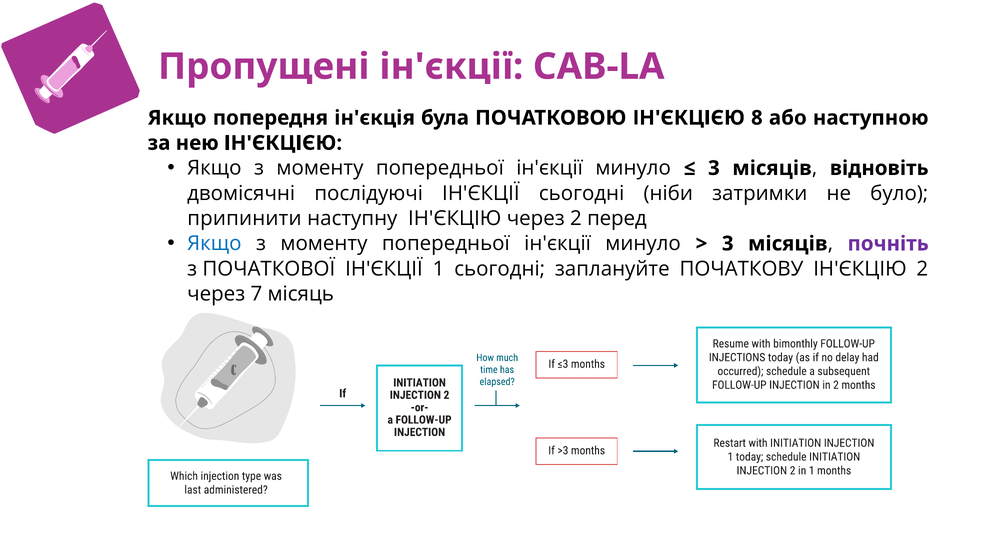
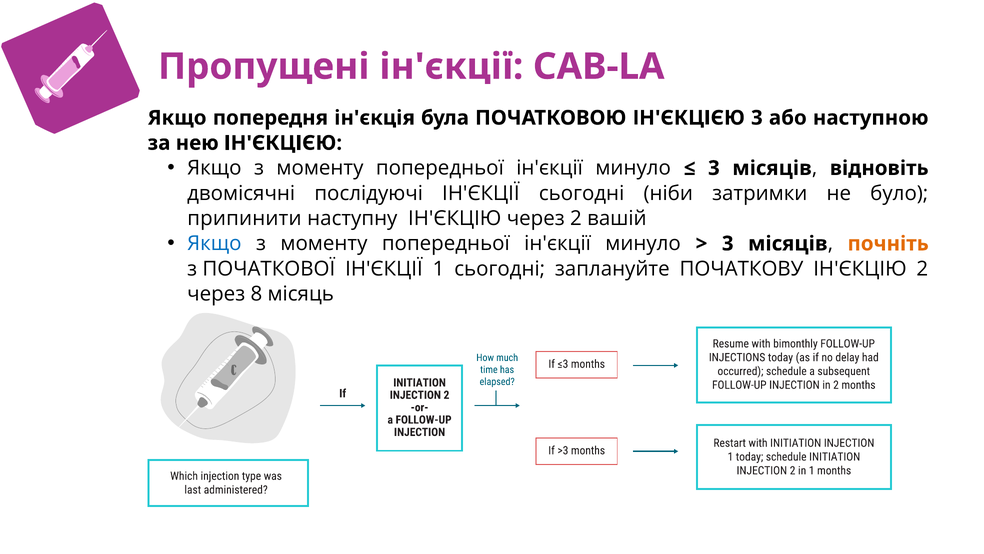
ІН'ЄКЦІЄЮ 8: 8 -> 3 (757, 118)
перед: перед -> вашій (617, 218)
почніть colour: purple -> orange (888, 243)
7: 7 -> 8 (256, 294)
